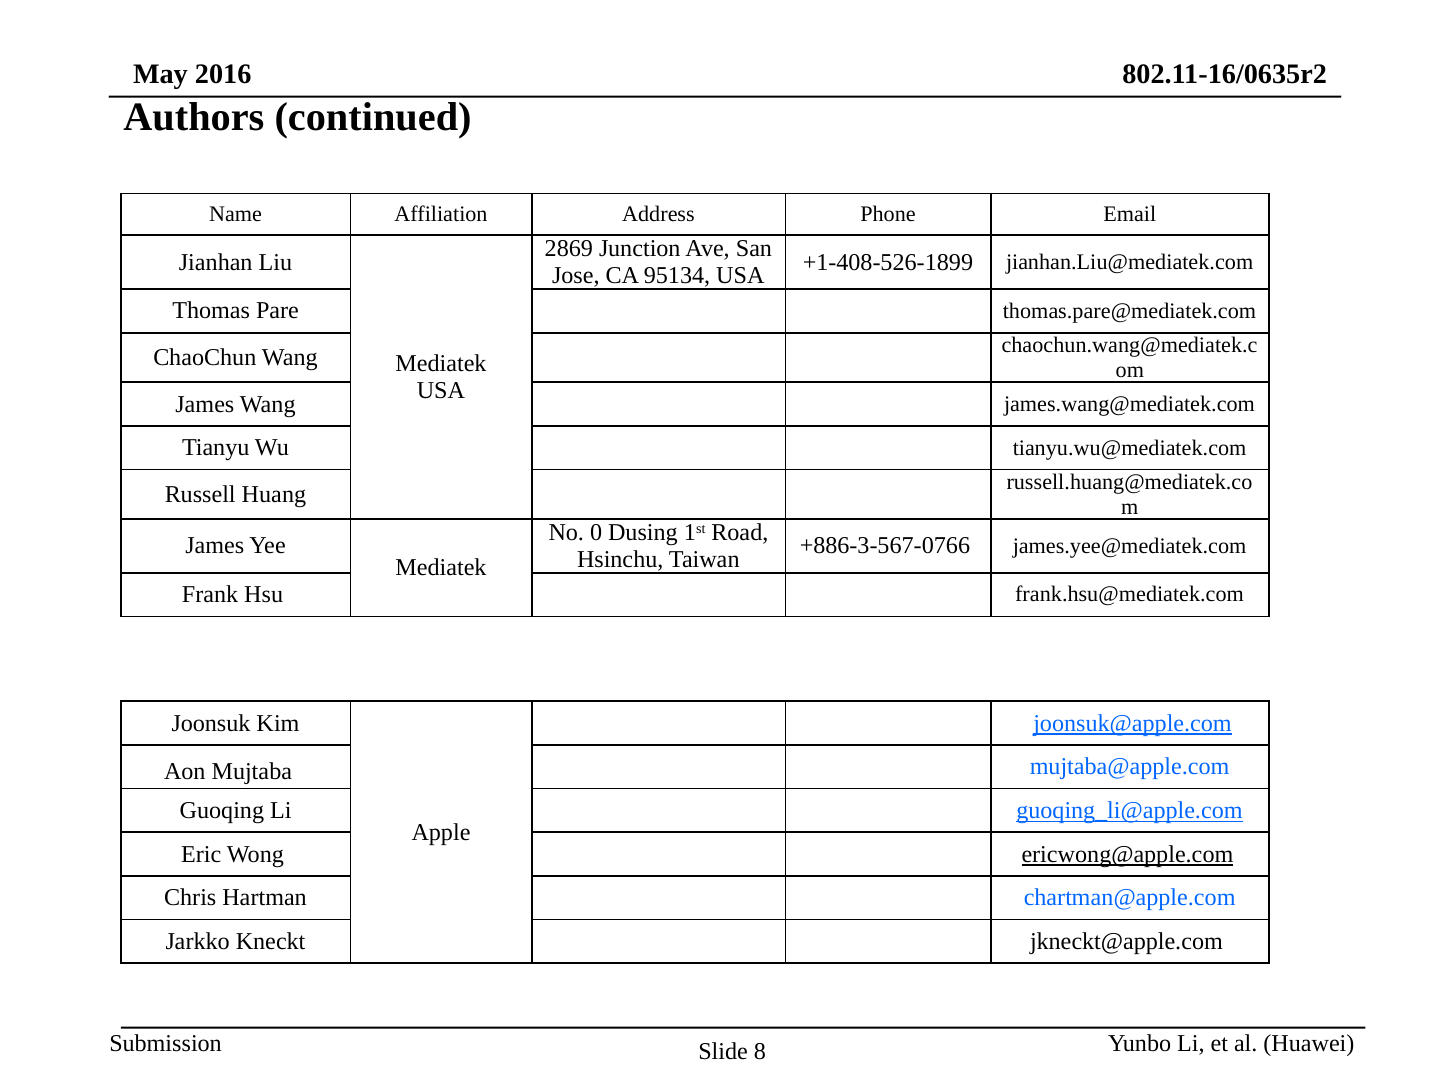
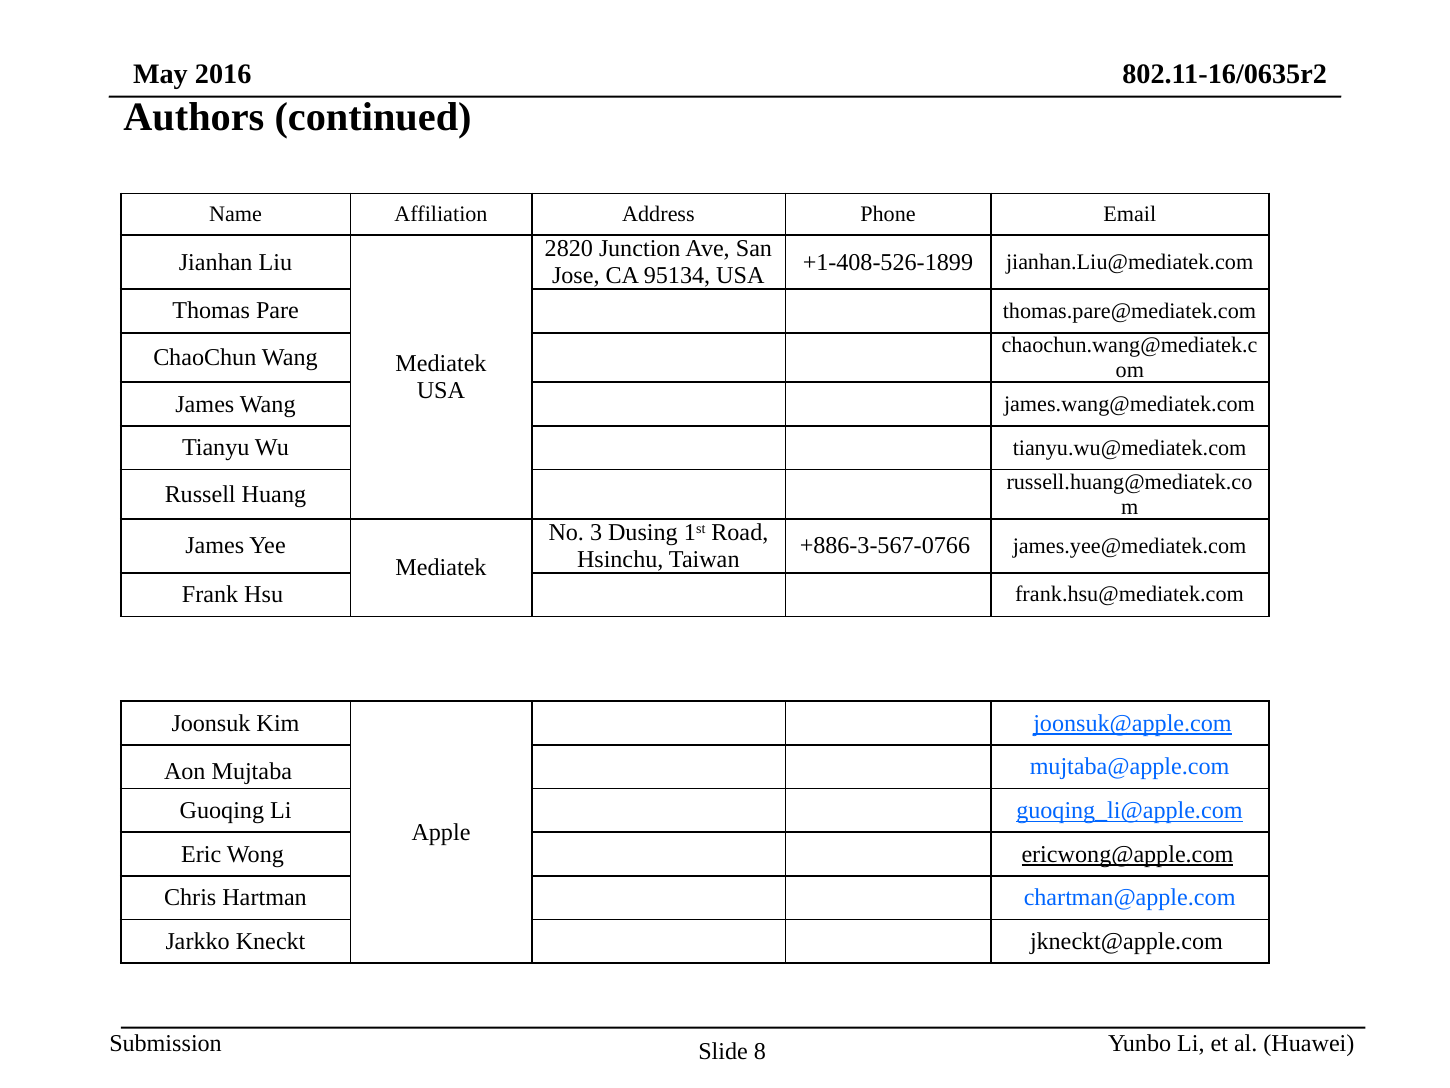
2869: 2869 -> 2820 (569, 249)
0: 0 -> 3 (596, 532)
